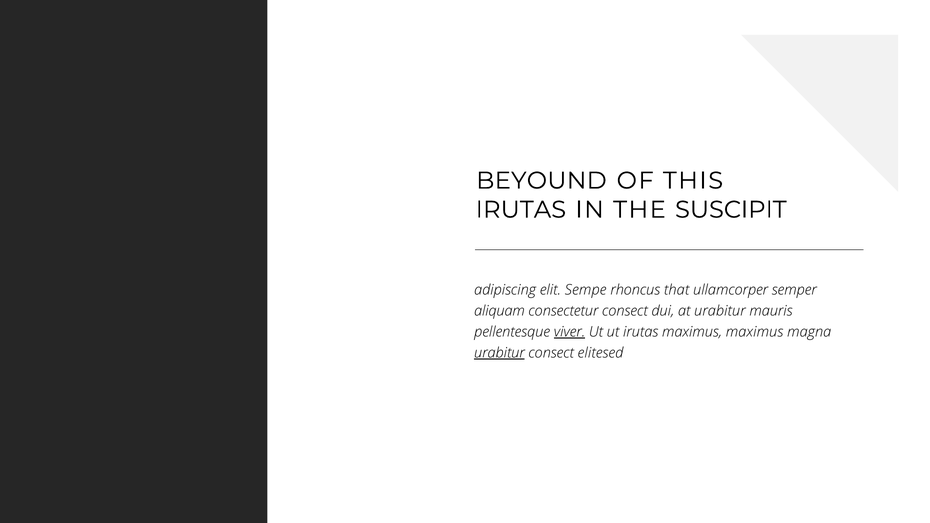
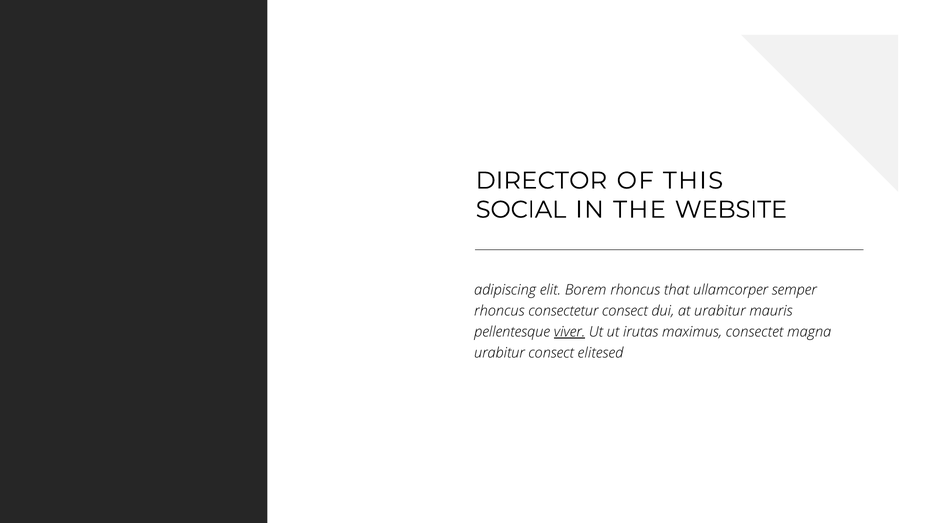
BEYOUND: BEYOUND -> DIRECTOR (541, 181)
IRUTAS: IRUTAS -> SOCIAL (521, 210)
SUSCIPIT: SUSCIPIT -> WEBSITE (731, 210)
Sempe: Sempe -> Borem (586, 290)
aliquam: aliquam -> rhoncus (499, 311)
maximus maximus: maximus -> consectet (755, 332)
urabitur underline: present -> none (499, 353)
